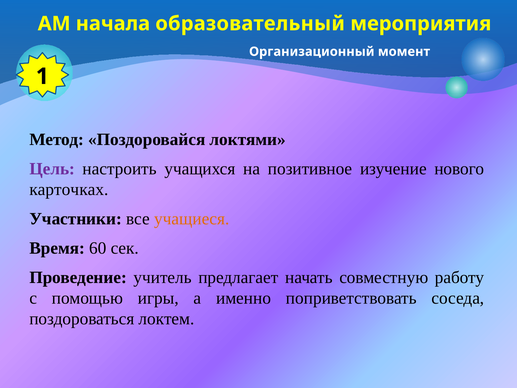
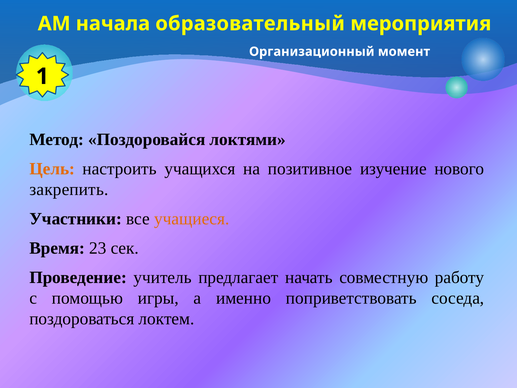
Цель colour: purple -> orange (52, 169)
карточках: карточках -> закрепить (69, 189)
60: 60 -> 23 (98, 248)
